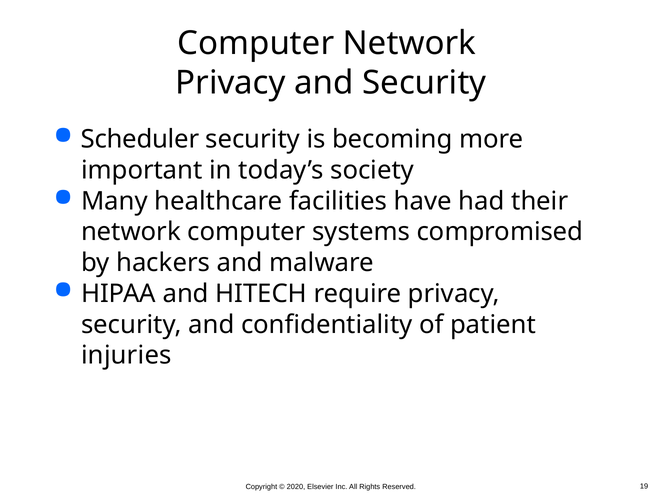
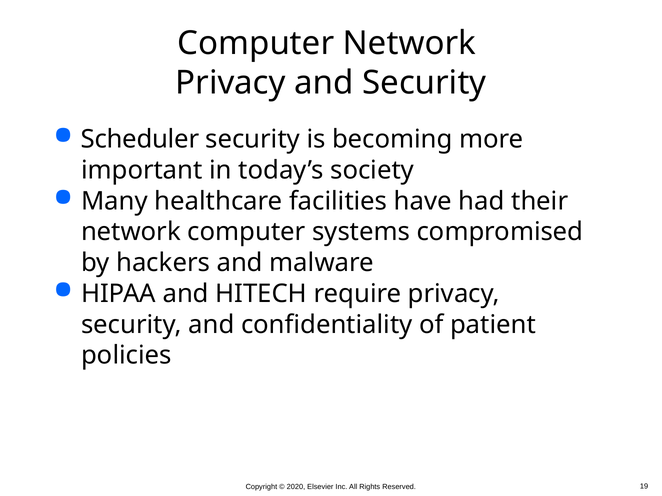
injuries: injuries -> policies (126, 356)
